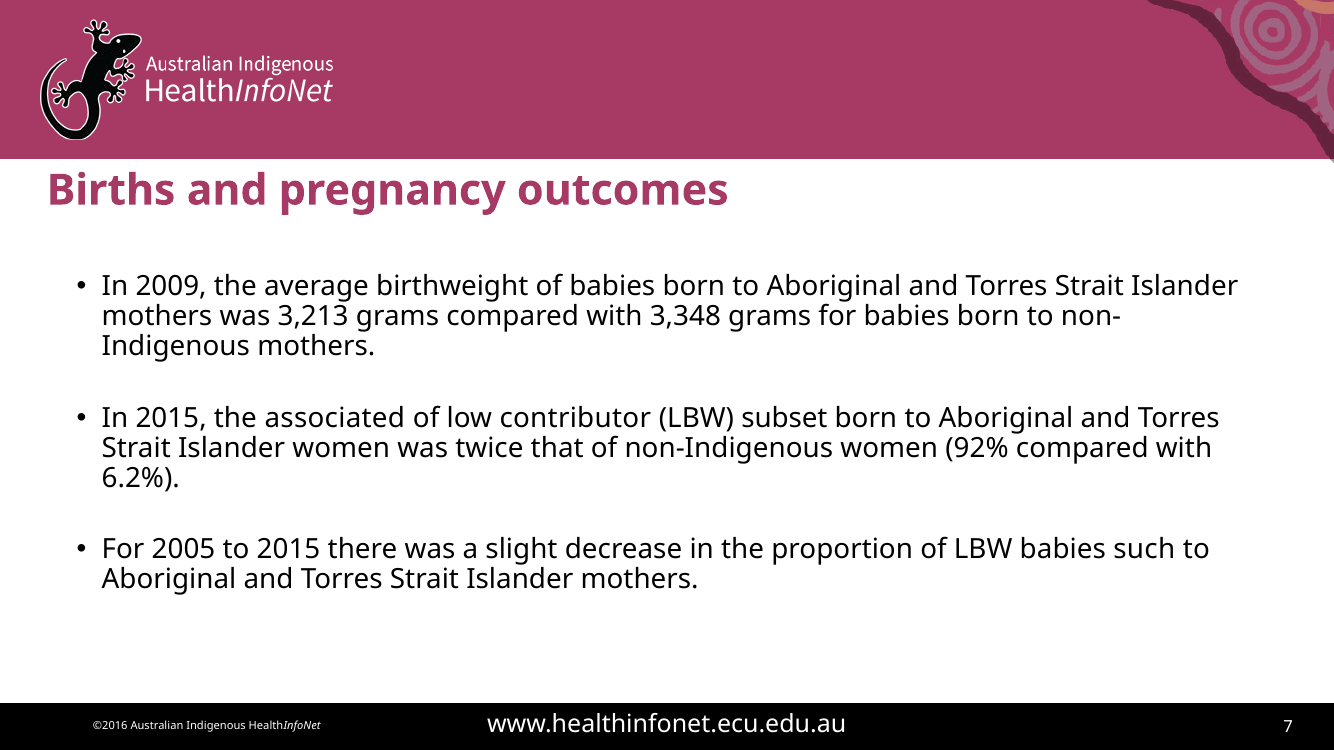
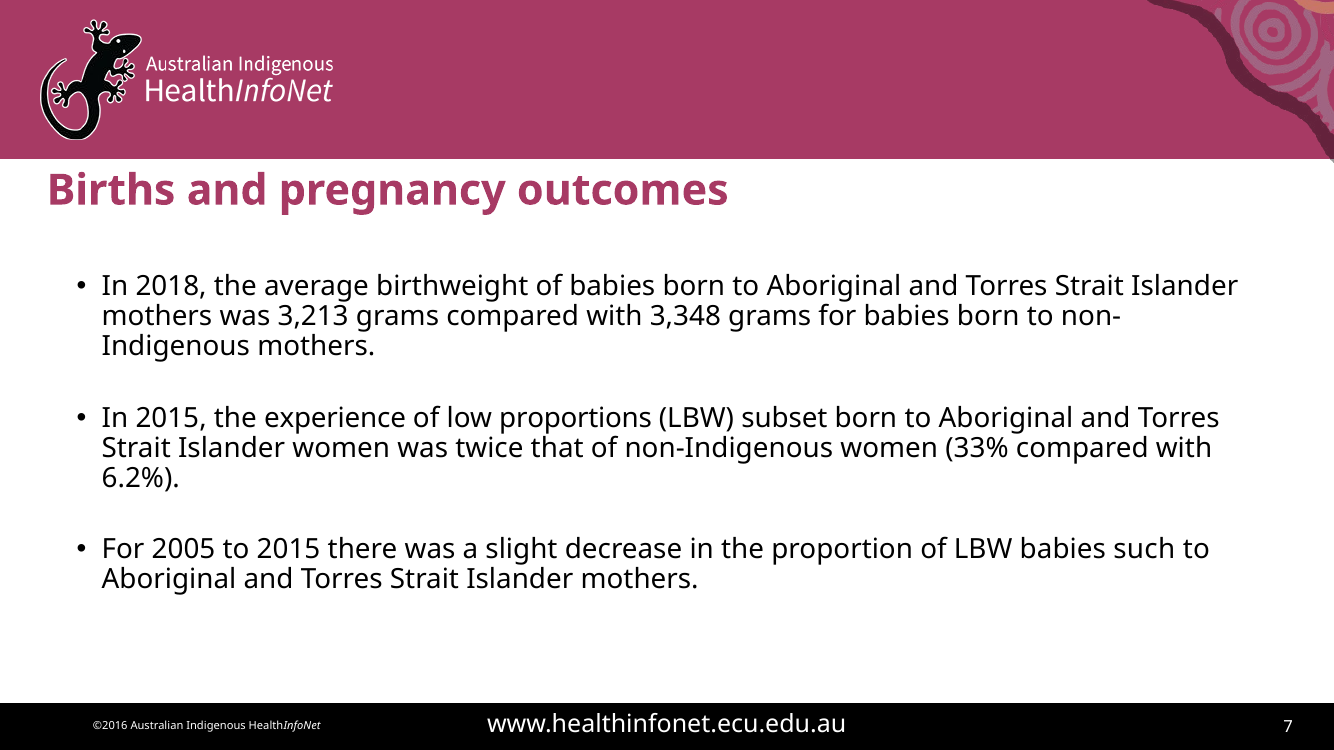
2009: 2009 -> 2018 (171, 287)
associated: associated -> experience (335, 418)
contributor: contributor -> proportions (576, 418)
92%: 92% -> 33% (977, 448)
